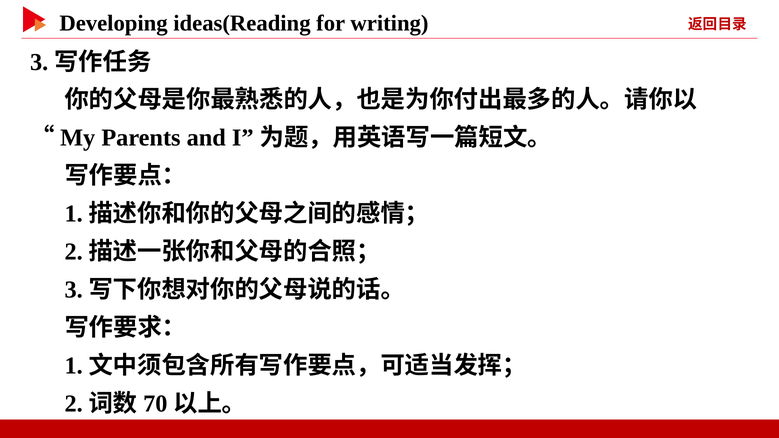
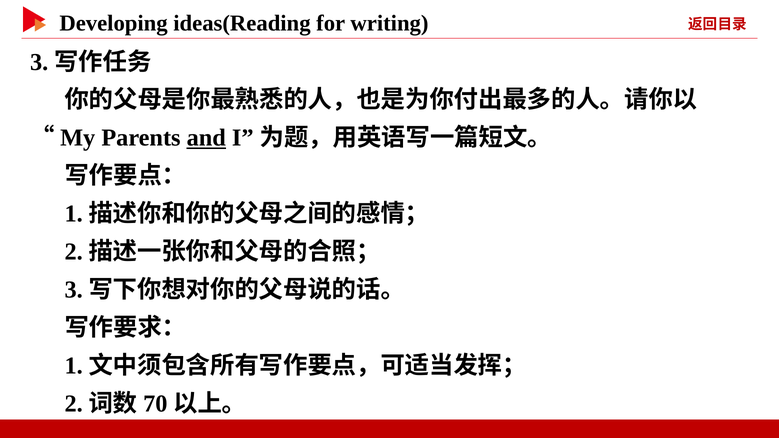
and underline: none -> present (206, 138)
